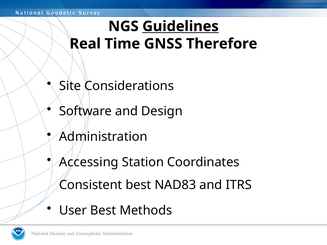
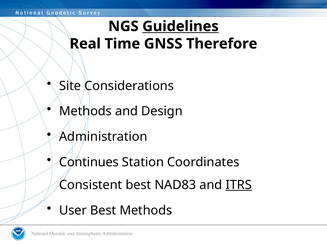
Software: Software -> Methods (85, 111)
Accessing: Accessing -> Continues (89, 162)
ITRS underline: none -> present (239, 185)
